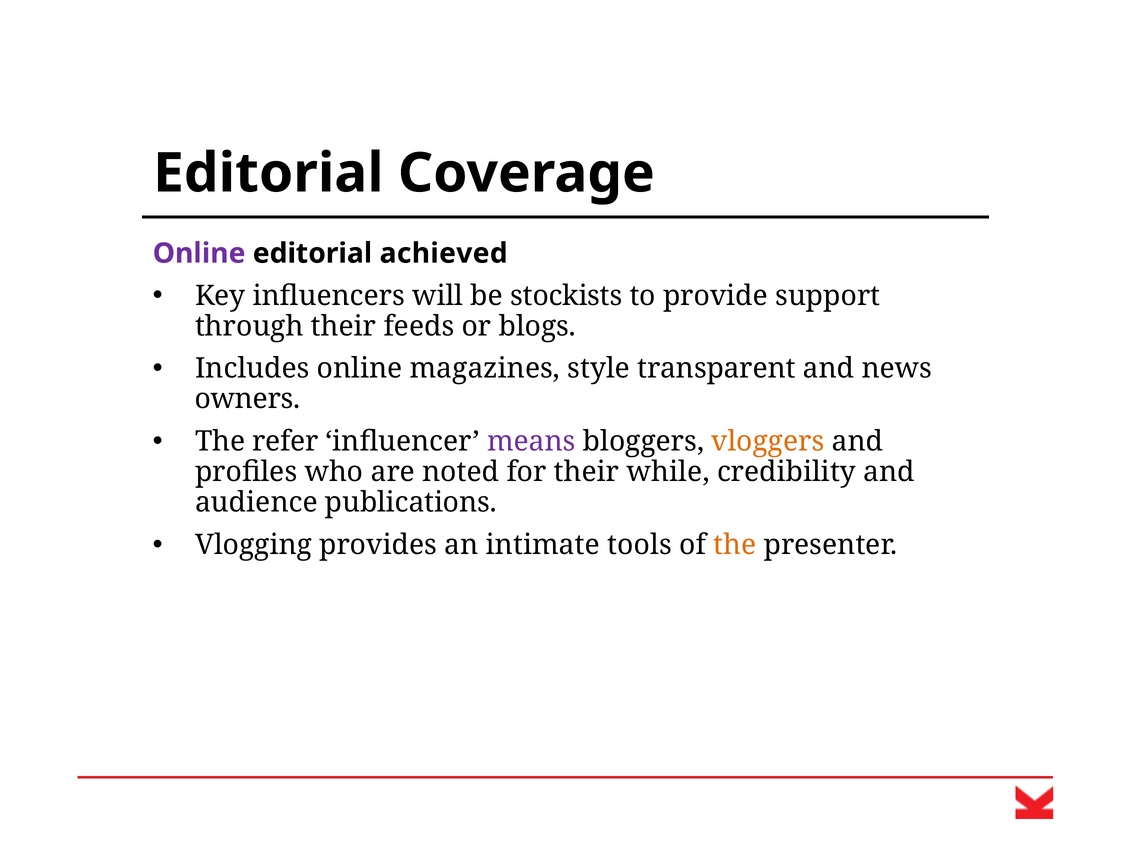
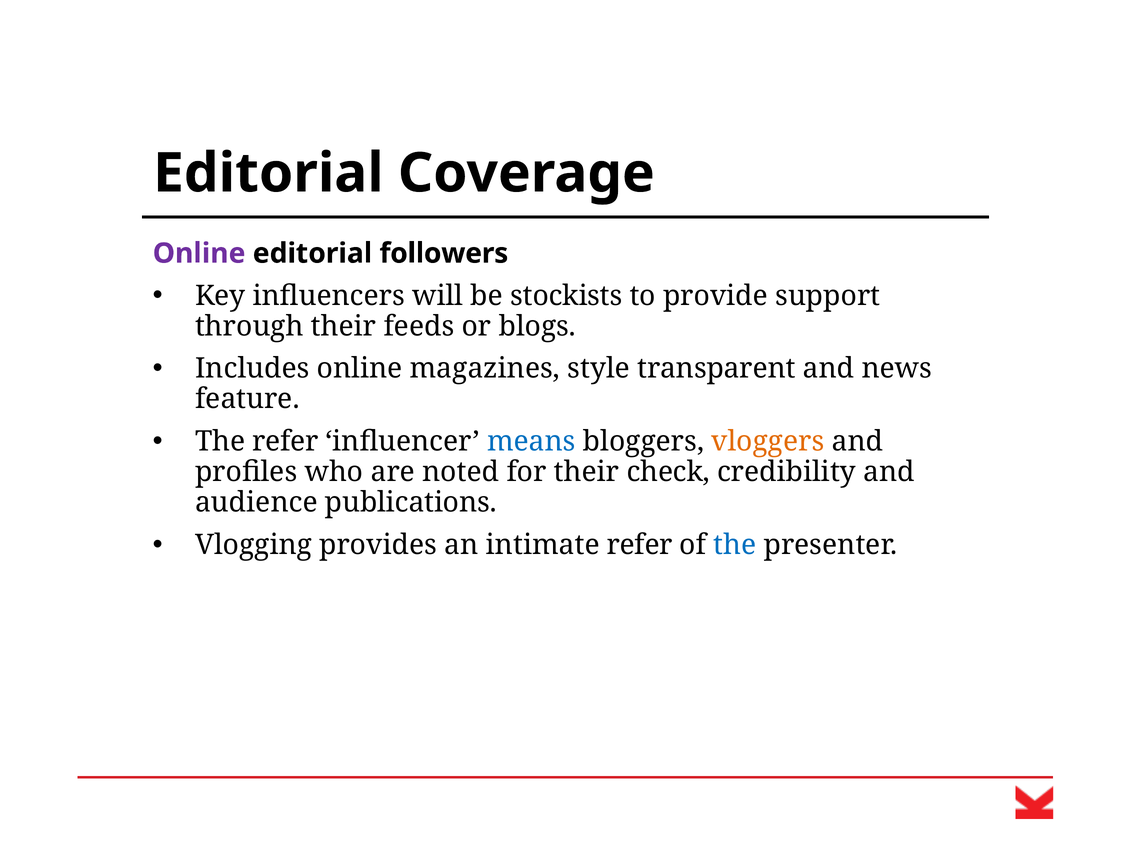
achieved: achieved -> followers (444, 253)
owners: owners -> feature (247, 399)
means colour: purple -> blue (531, 442)
while: while -> check (668, 472)
intimate tools: tools -> refer (640, 545)
the colour: orange -> blue (735, 545)
